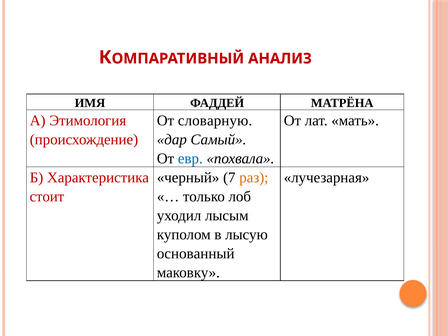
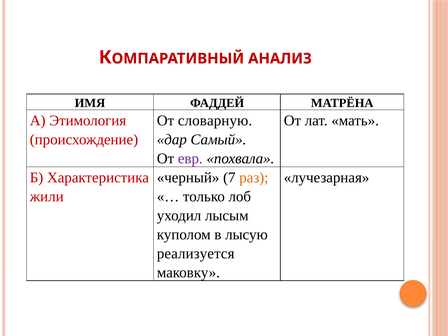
евр colour: blue -> purple (190, 159)
стоит: стоит -> жили (47, 197)
основанный: основанный -> реализуется (196, 254)
